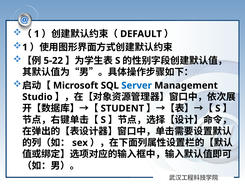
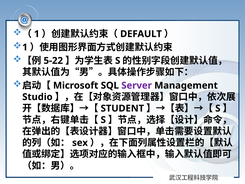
Server colour: blue -> purple (137, 85)
